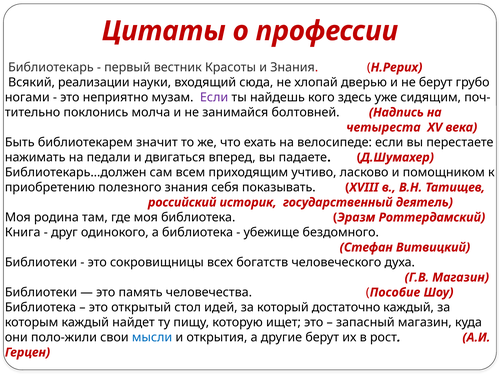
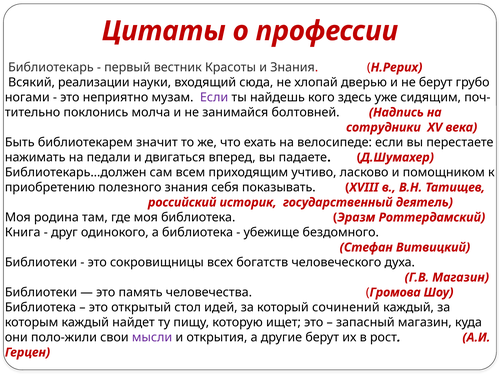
четыреста: четыреста -> сотрудники (383, 127)
Пособие: Пособие -> Громова (395, 292)
достаточно: достаточно -> сочинений (346, 307)
мысли colour: blue -> purple (152, 337)
